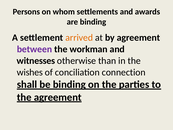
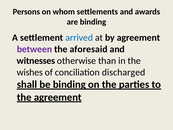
arrived colour: orange -> blue (79, 38)
workman: workman -> aforesaid (89, 49)
connection: connection -> discharged (124, 72)
